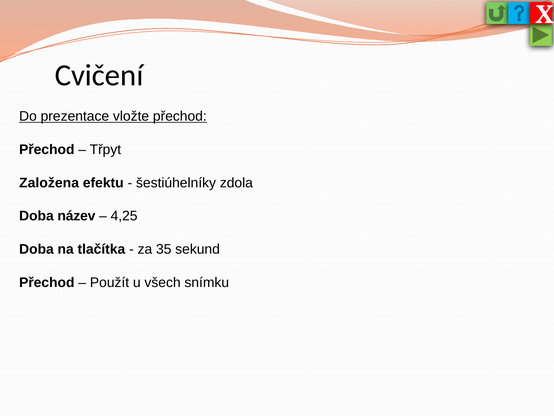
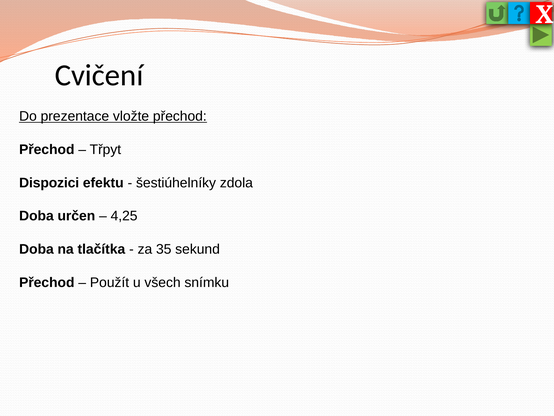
Založena: Založena -> Dispozici (49, 183)
název: název -> určen (76, 216)
